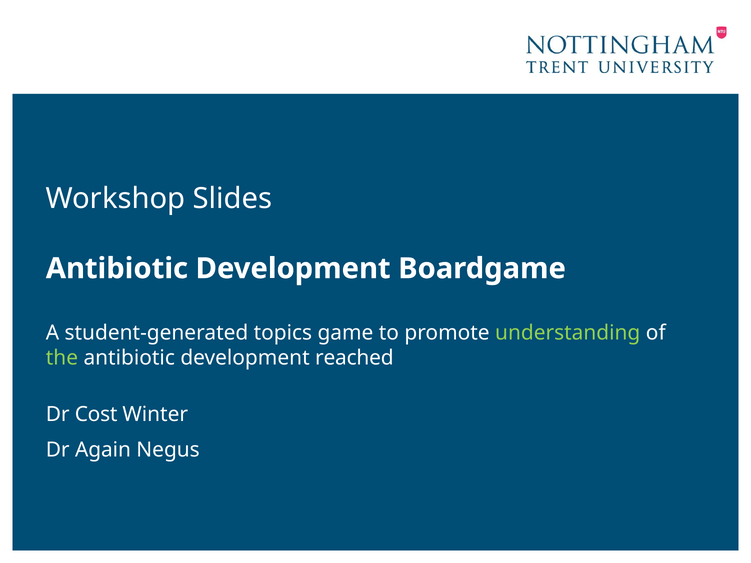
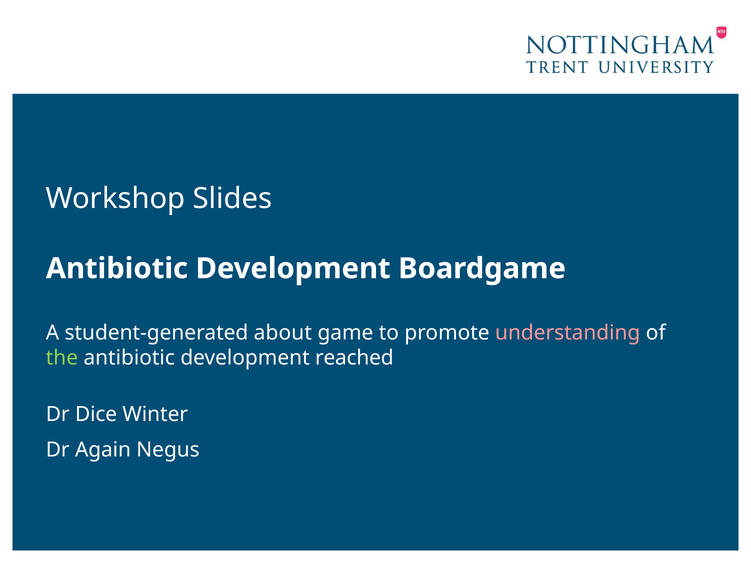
topics: topics -> about (283, 333)
understanding colour: light green -> pink (568, 333)
Cost: Cost -> Dice (96, 415)
